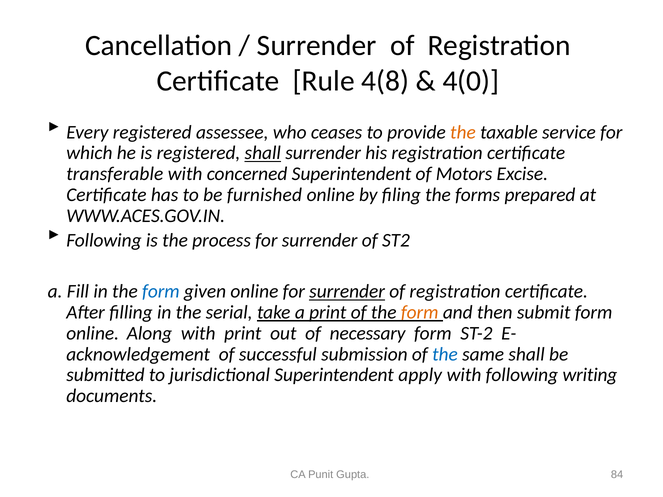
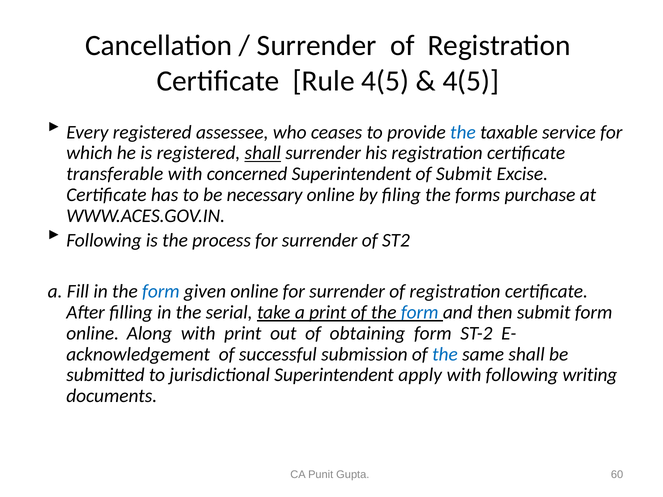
Rule 4(8: 4(8 -> 4(5 (385, 81)
4(0: 4(0 -> 4(5 (471, 81)
the colour: orange -> blue (463, 132)
of Motors: Motors -> Submit (464, 174)
furnished: furnished -> necessary (265, 195)
prepared: prepared -> purchase (540, 195)
surrender underline: present -> none (347, 292)
form colour: orange -> blue (420, 313)
necessary: necessary -> obtaining (368, 333)
84: 84 -> 60 (617, 475)
